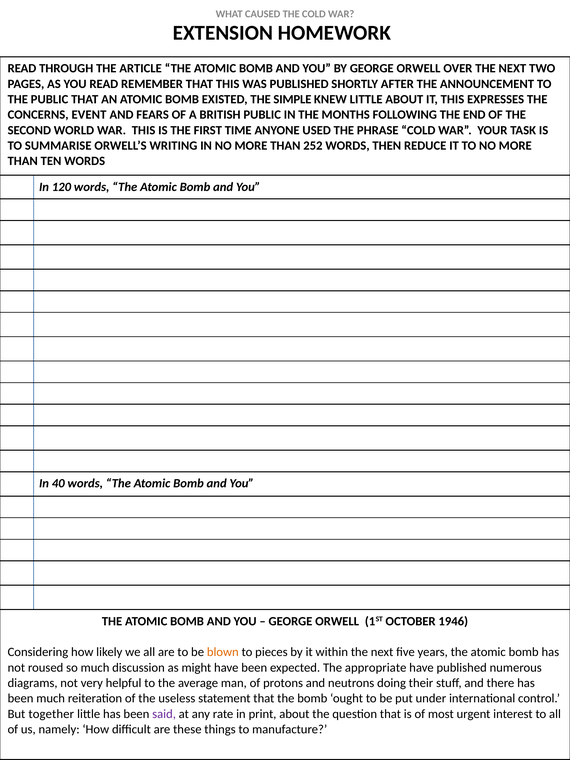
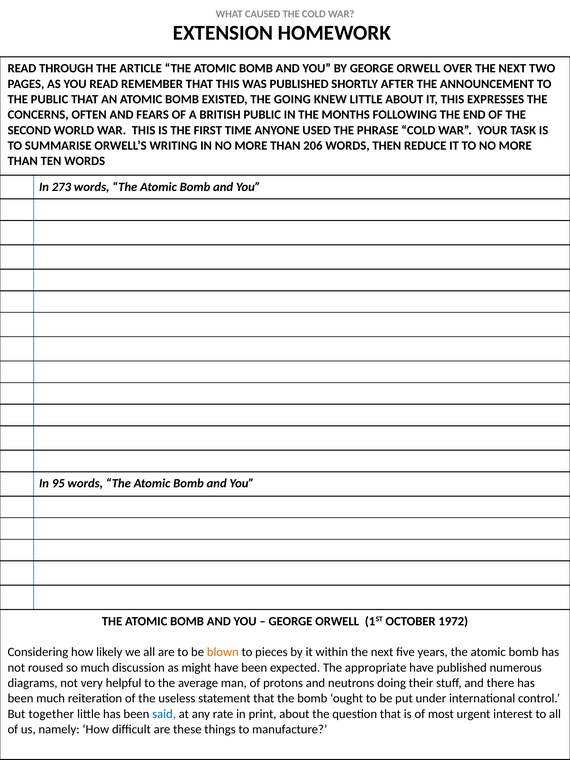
SIMPLE: SIMPLE -> GOING (292, 99)
EVENT: EVENT -> OFTEN (89, 115)
252: 252 -> 206 (313, 146)
120: 120 -> 273 (61, 187)
40: 40 -> 95 (58, 483)
1946: 1946 -> 1972 (453, 621)
said colour: purple -> blue (164, 714)
